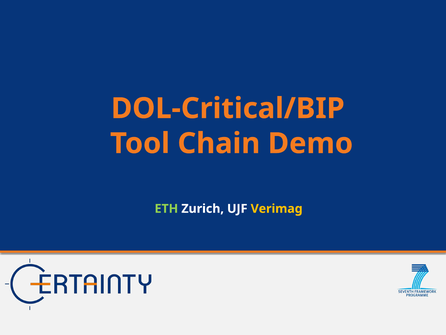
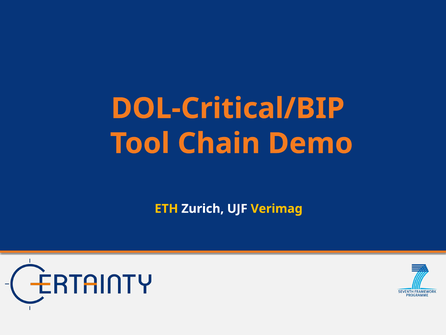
ETH colour: light green -> yellow (166, 208)
